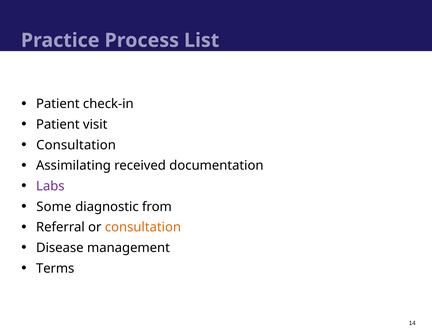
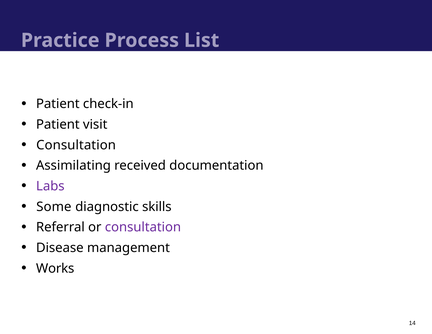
from: from -> skills (157, 207)
consultation colour: orange -> purple (143, 227)
Terms: Terms -> Works (55, 268)
